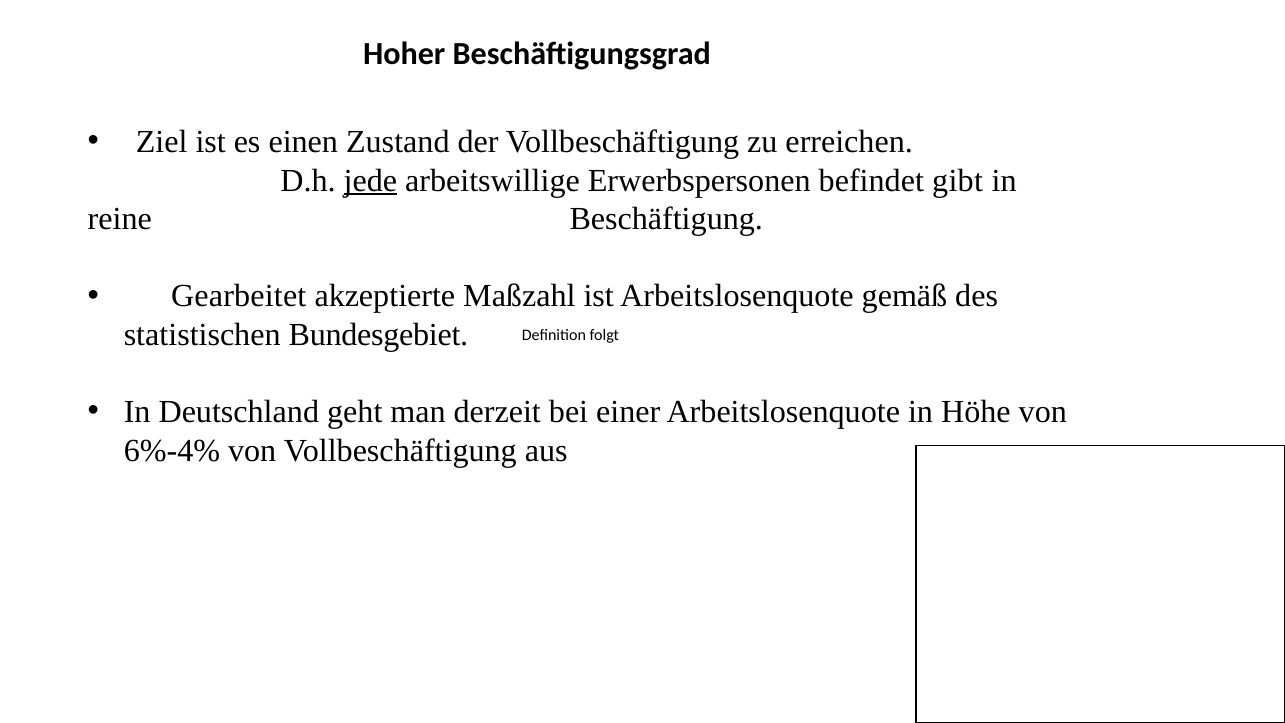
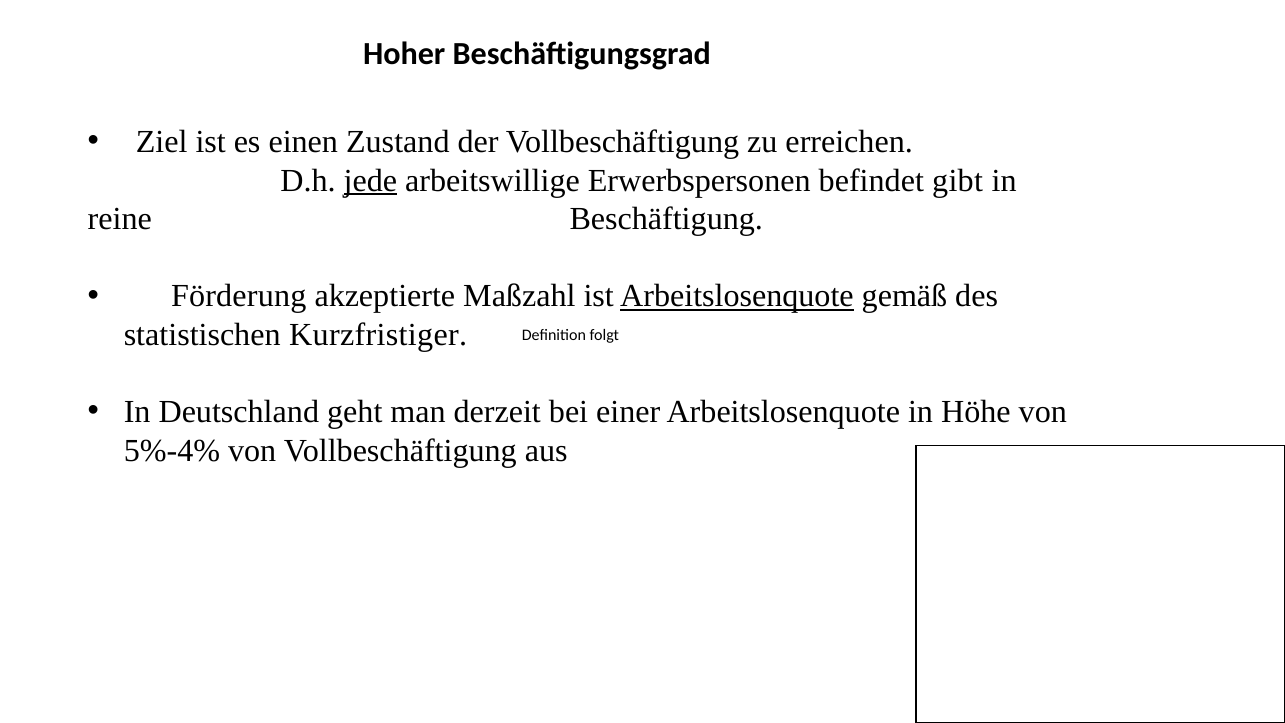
Gearbeitet: Gearbeitet -> Förderung (239, 296)
Arbeitslosenquote underline: none -> present (737, 296)
Bundesgebiet: Bundesgebiet -> Kurzfristiger (378, 335)
6%-4%: 6%-4% -> 5%-4% (172, 450)
